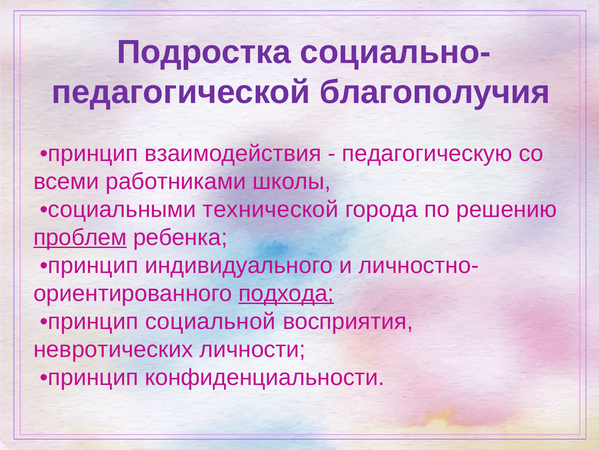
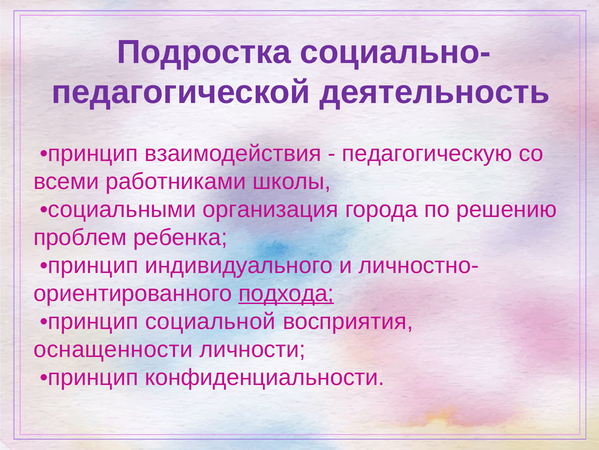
благополучия: благополучия -> деятельность (435, 92)
технической: технической -> организация (271, 209)
проблем underline: present -> none (80, 237)
невротических: невротических -> оснащенности (113, 349)
